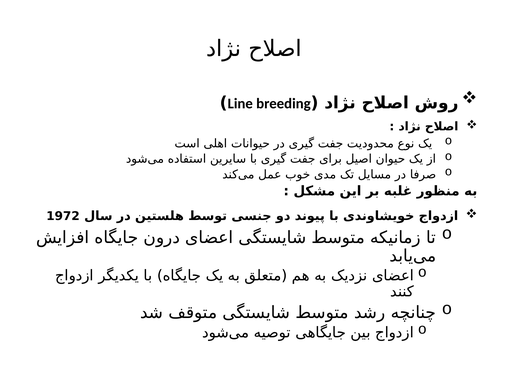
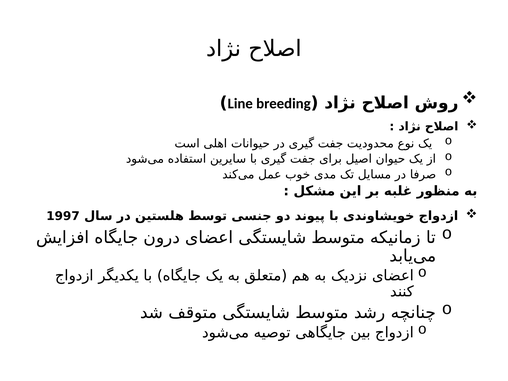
1972: 1972 -> 1997 (63, 216)
